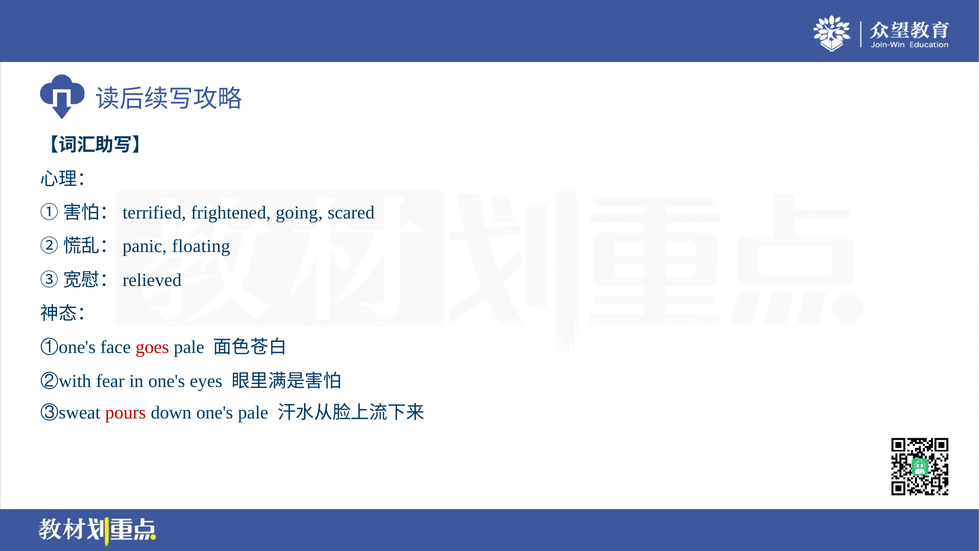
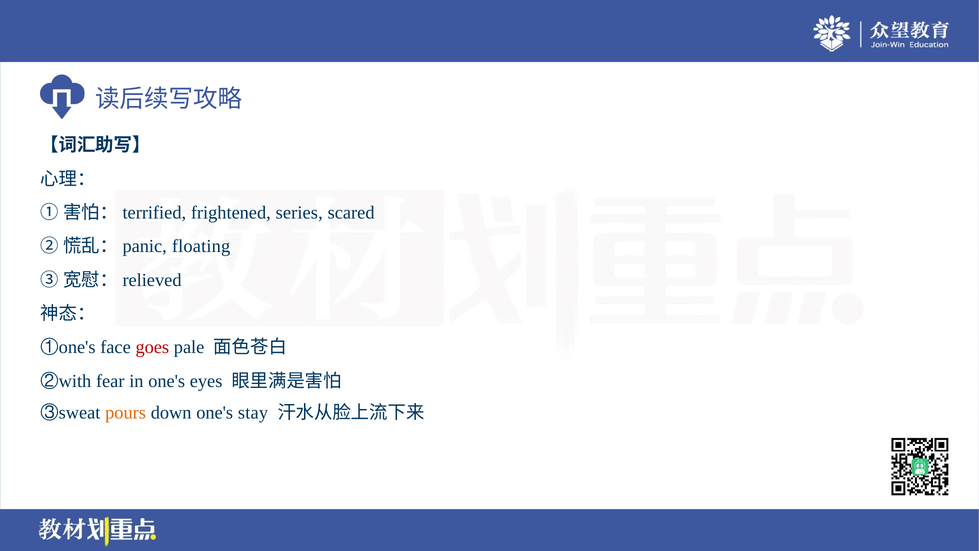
going: going -> series (299, 213)
pours colour: red -> orange (126, 412)
one's pale: pale -> stay (253, 412)
